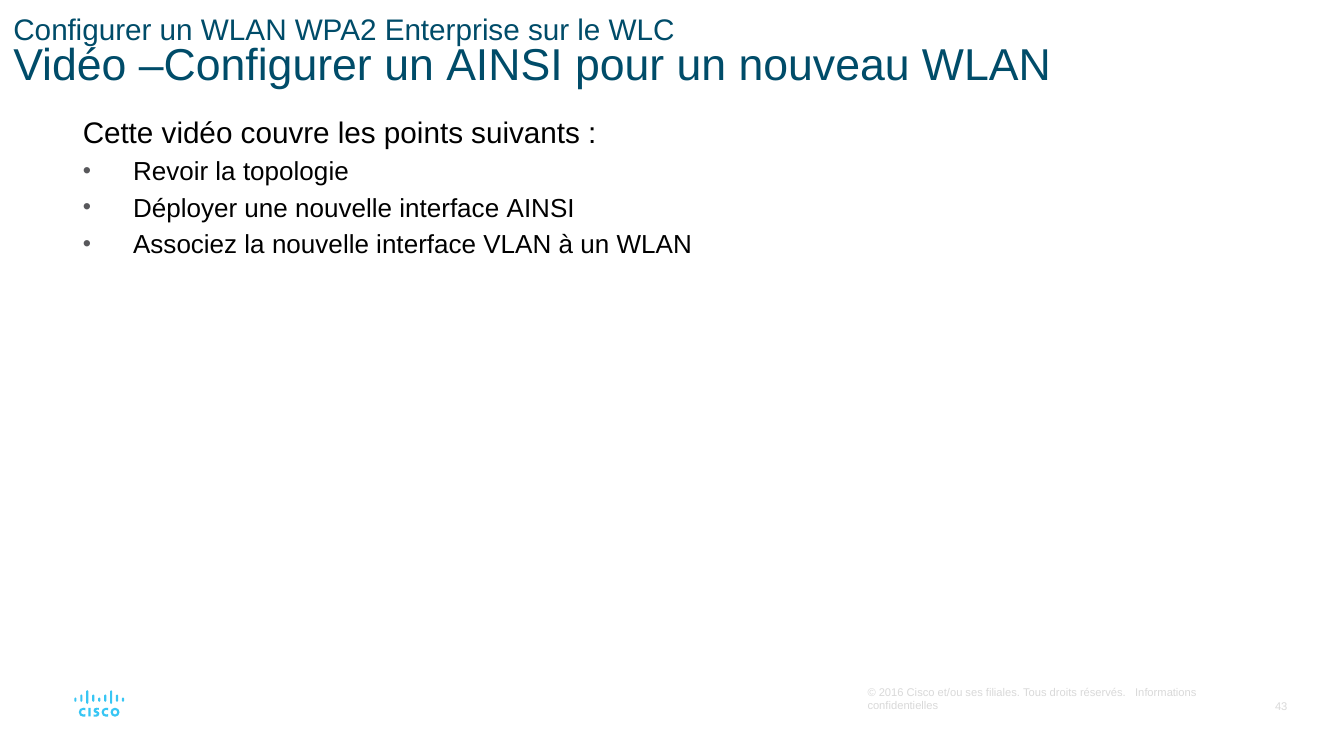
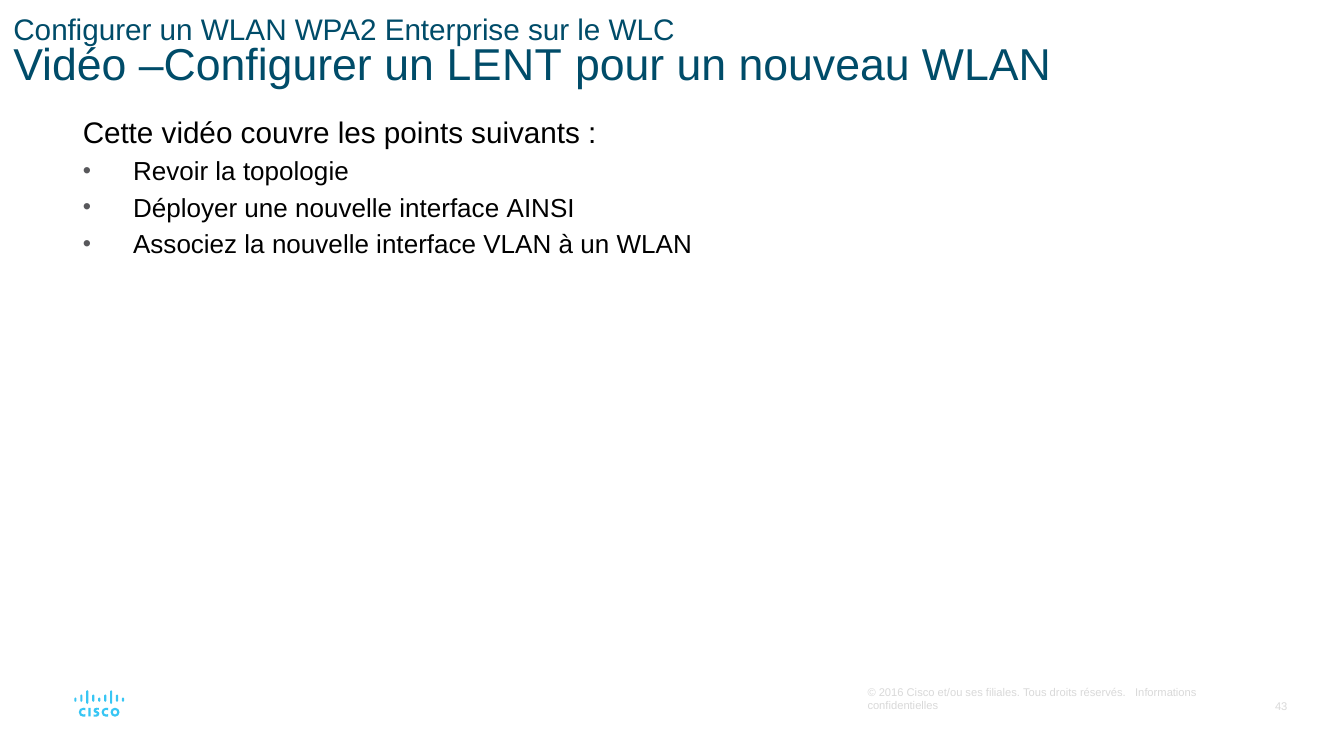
un AINSI: AINSI -> LENT (504, 66)
